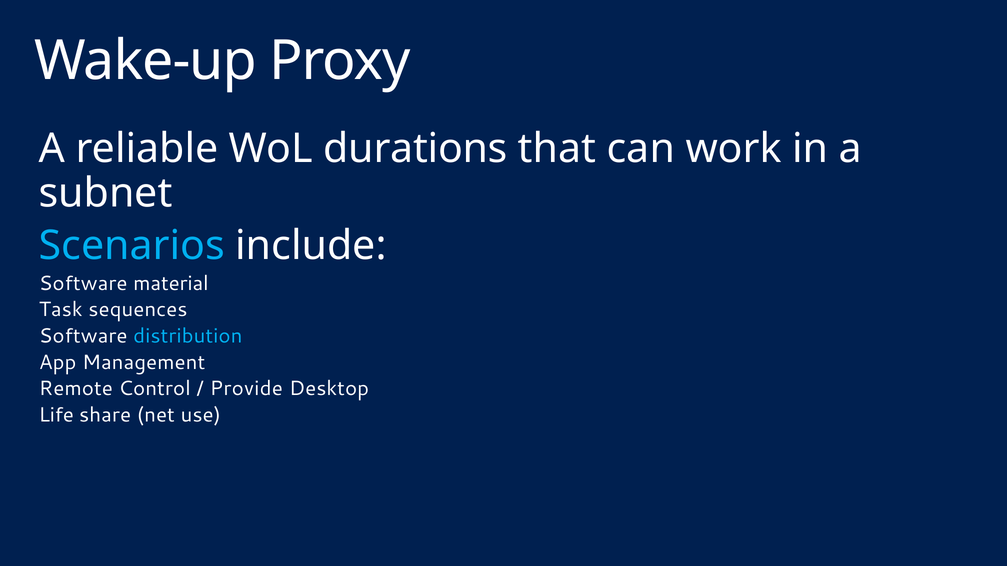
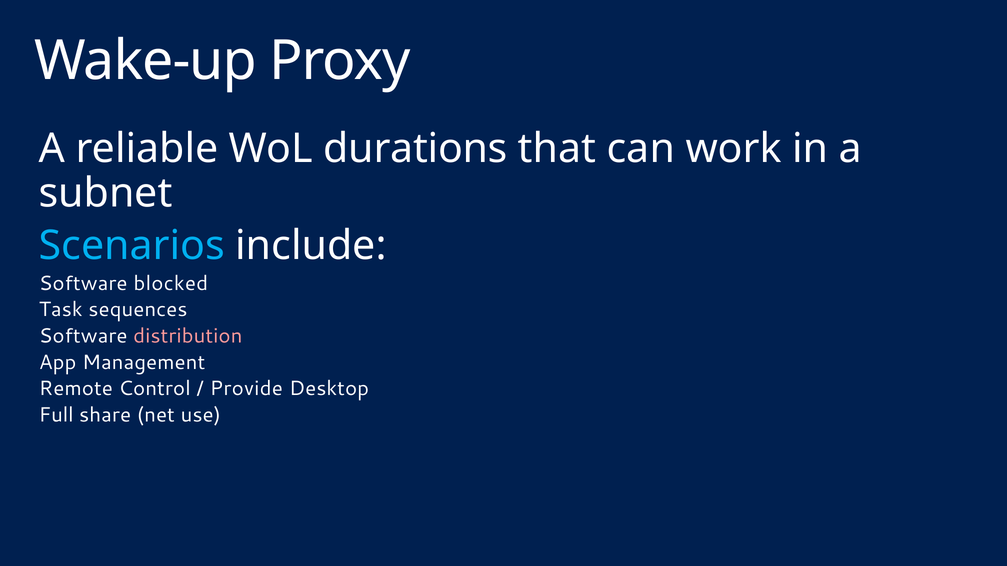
material: material -> blocked (171, 284)
distribution colour: light blue -> pink (188, 336)
Life: Life -> Full (56, 415)
